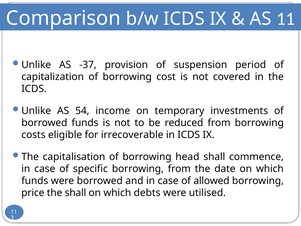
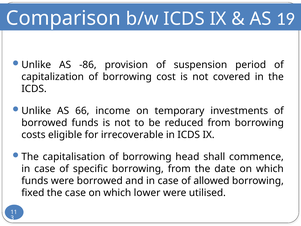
AS 11: 11 -> 19 (286, 19)
-37: -37 -> -86 (88, 65)
54: 54 -> 66 (82, 111)
price: price -> fixed (33, 193)
the shall: shall -> case (75, 193)
debts: debts -> lower (147, 193)
